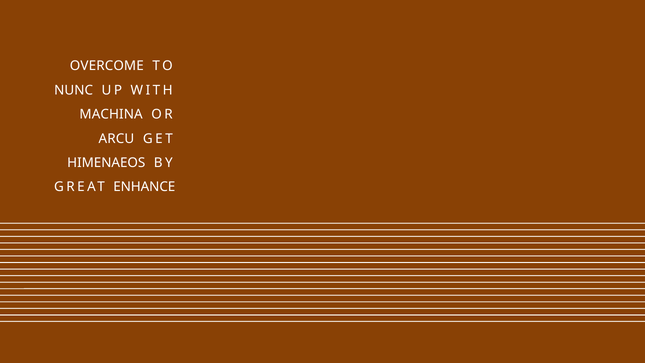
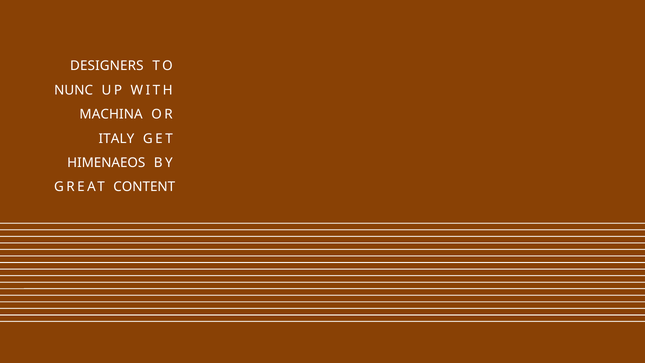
OVERCOME: OVERCOME -> DESIGNERS (107, 66)
ARCU: ARCU -> ITALY (116, 138)
ENHANCE: ENHANCE -> CONTENT (144, 187)
